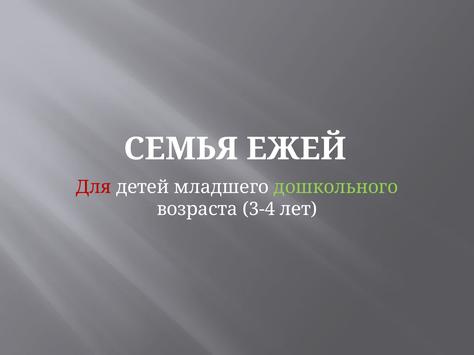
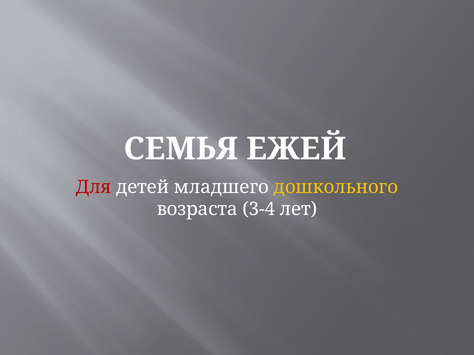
дошкольного colour: light green -> yellow (336, 187)
